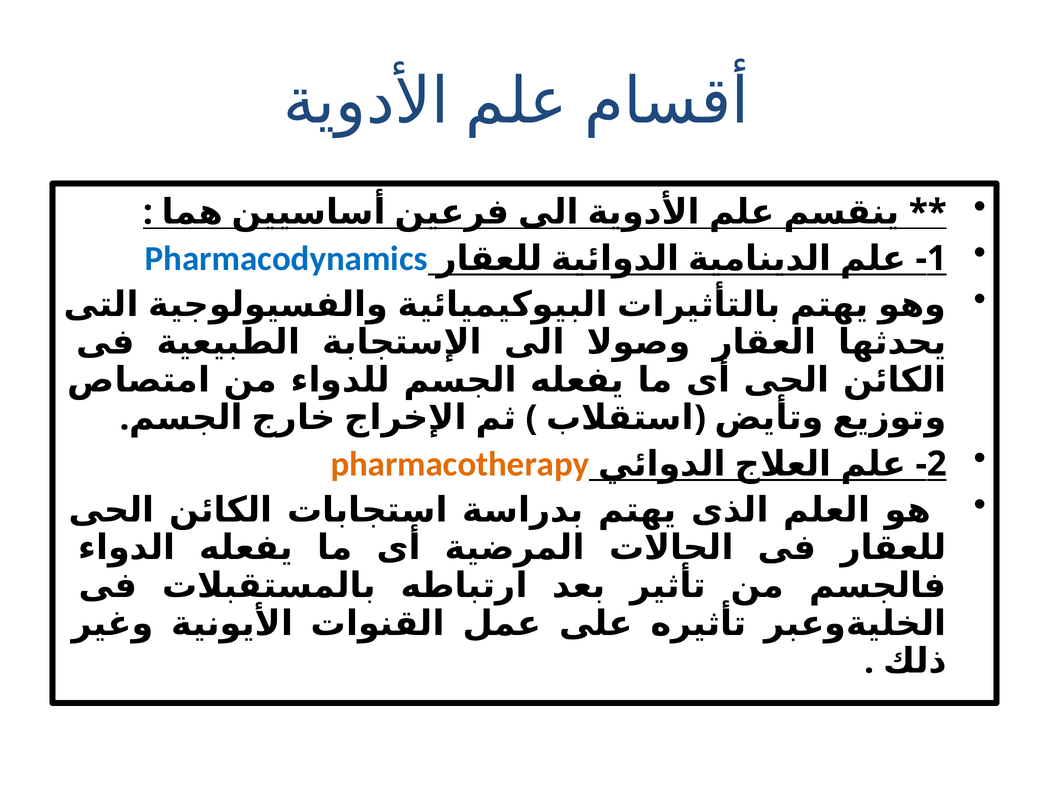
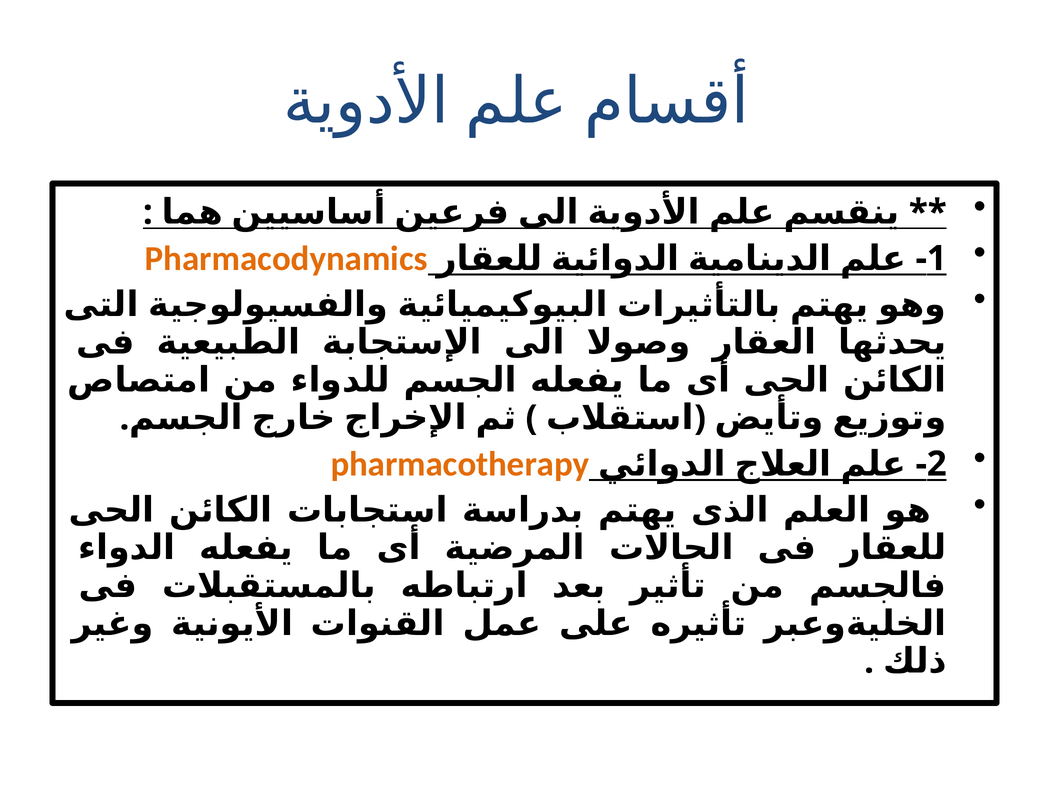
Pharmacodynamics colour: blue -> orange (286, 258)
